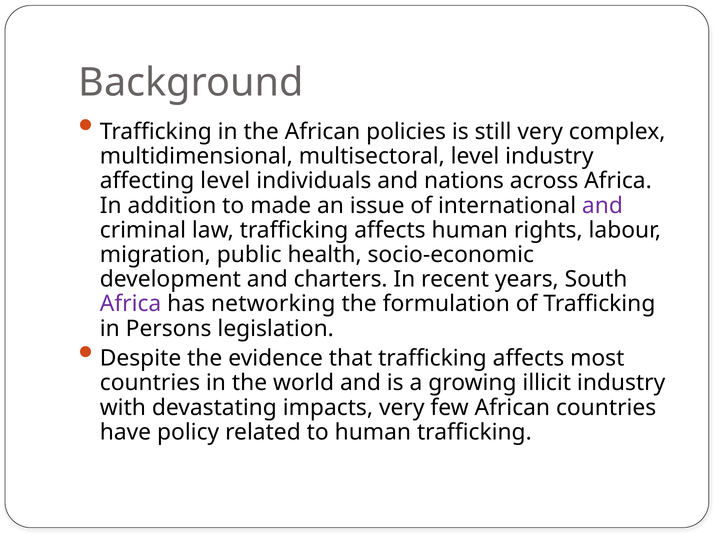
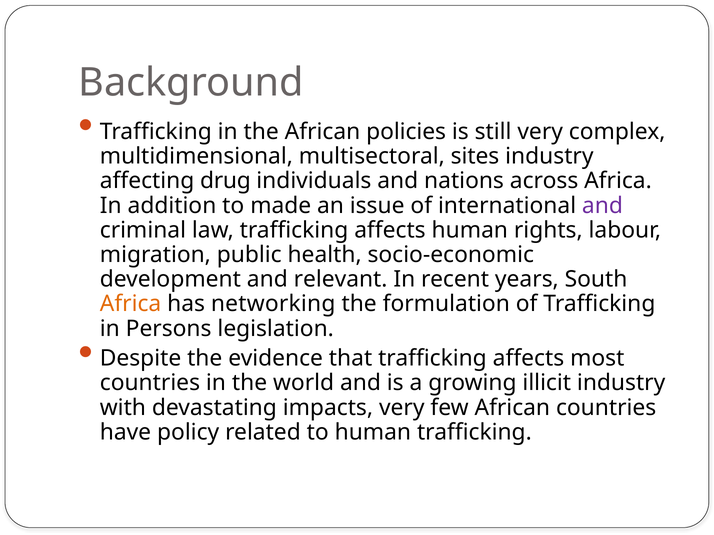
multisectoral level: level -> sites (475, 156)
affecting level: level -> drug (225, 181)
charters: charters -> relevant (341, 280)
Africa colour: purple -> orange (131, 304)
